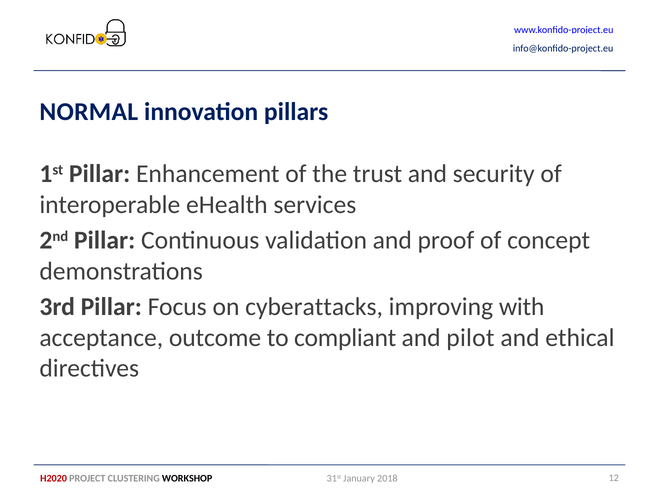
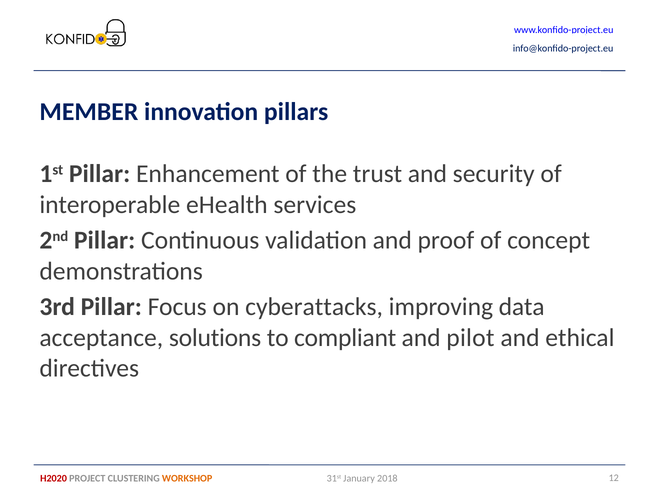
NORMAL: NORMAL -> MEMBER (89, 112)
with: with -> data (522, 307)
outcome: outcome -> solutions (215, 338)
WORKSHOP colour: black -> orange (187, 479)
